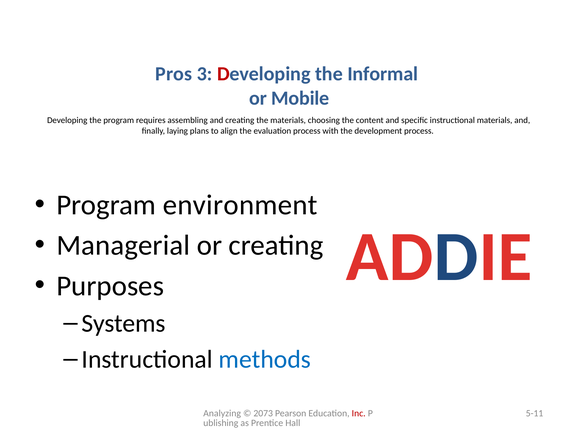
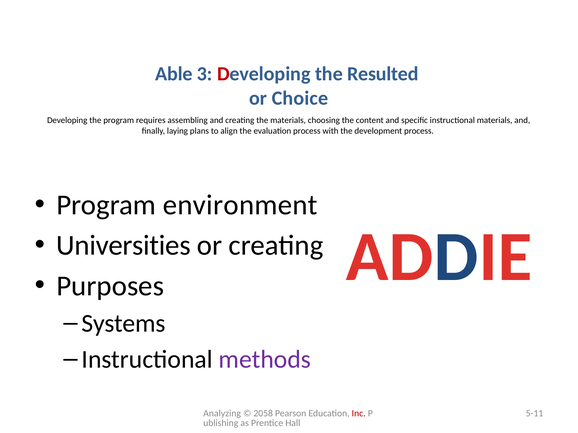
Pros: Pros -> Able (174, 74)
Informal: Informal -> Resulted (383, 74)
Mobile: Mobile -> Choice (300, 98)
Managerial: Managerial -> Universities (123, 246)
methods colour: blue -> purple (265, 360)
2073: 2073 -> 2058 (263, 414)
